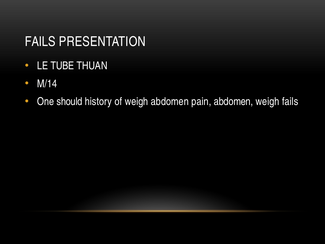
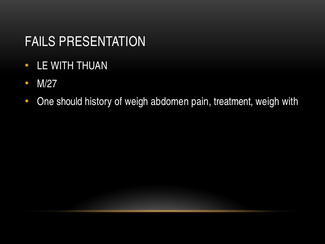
LE TUBE: TUBE -> WITH (62, 66)
M/14: M/14 -> M/27 (47, 84)
pain abdomen: abdomen -> treatment (234, 102)
weigh fails: fails -> with (290, 102)
